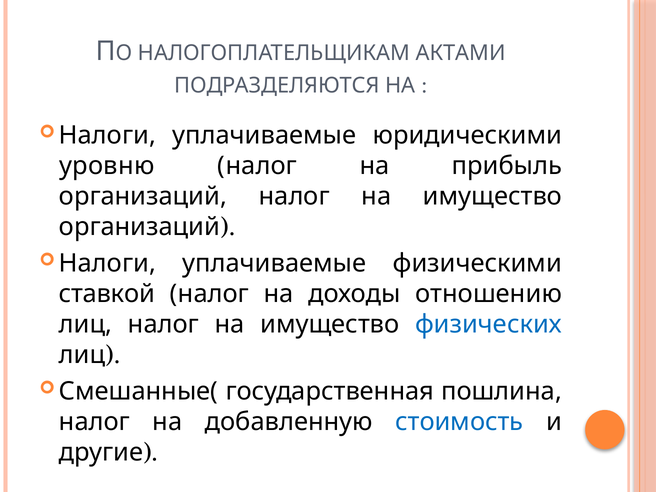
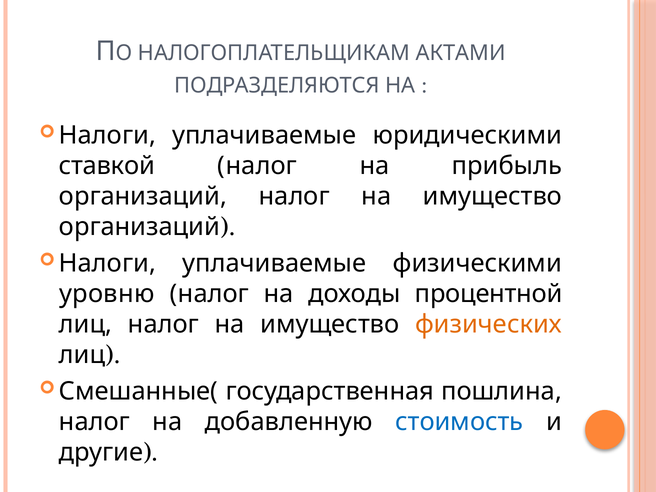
уровню: уровню -> ставкой (107, 166)
ставкой: ставкой -> уровню (107, 294)
отношению: отношению -> процентной (489, 294)
физических colour: blue -> orange (489, 324)
